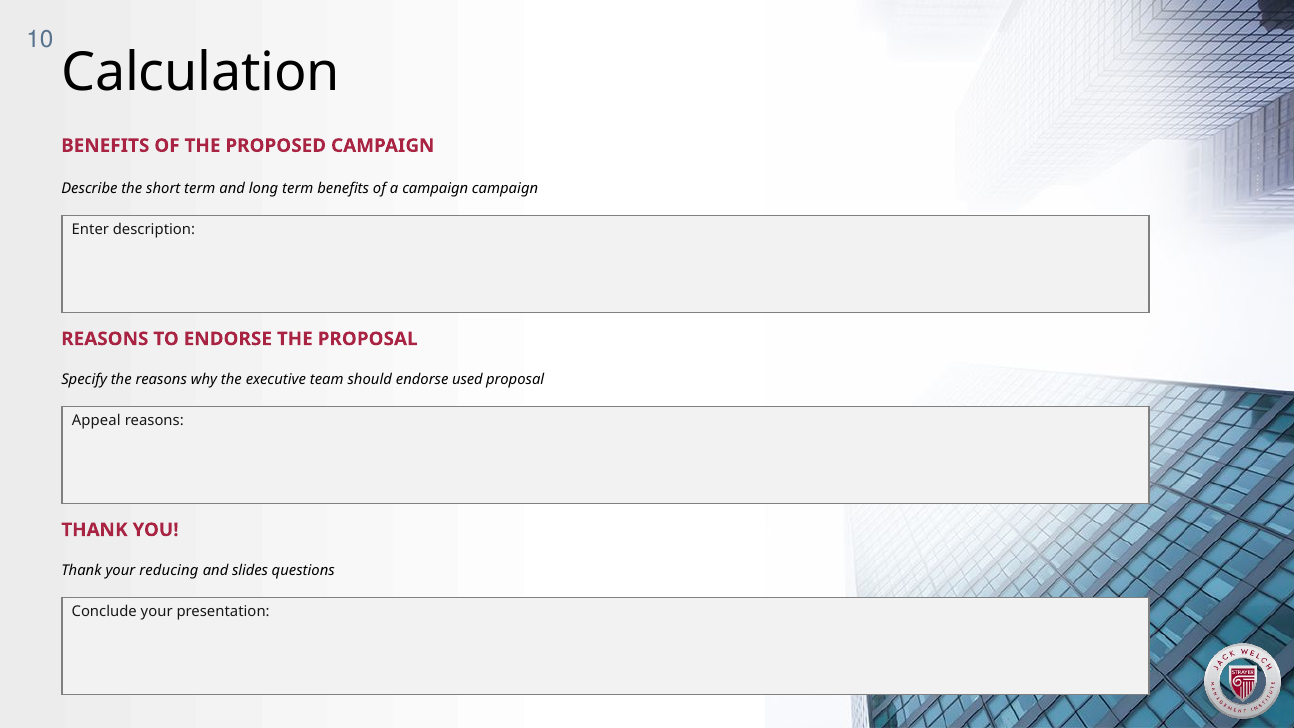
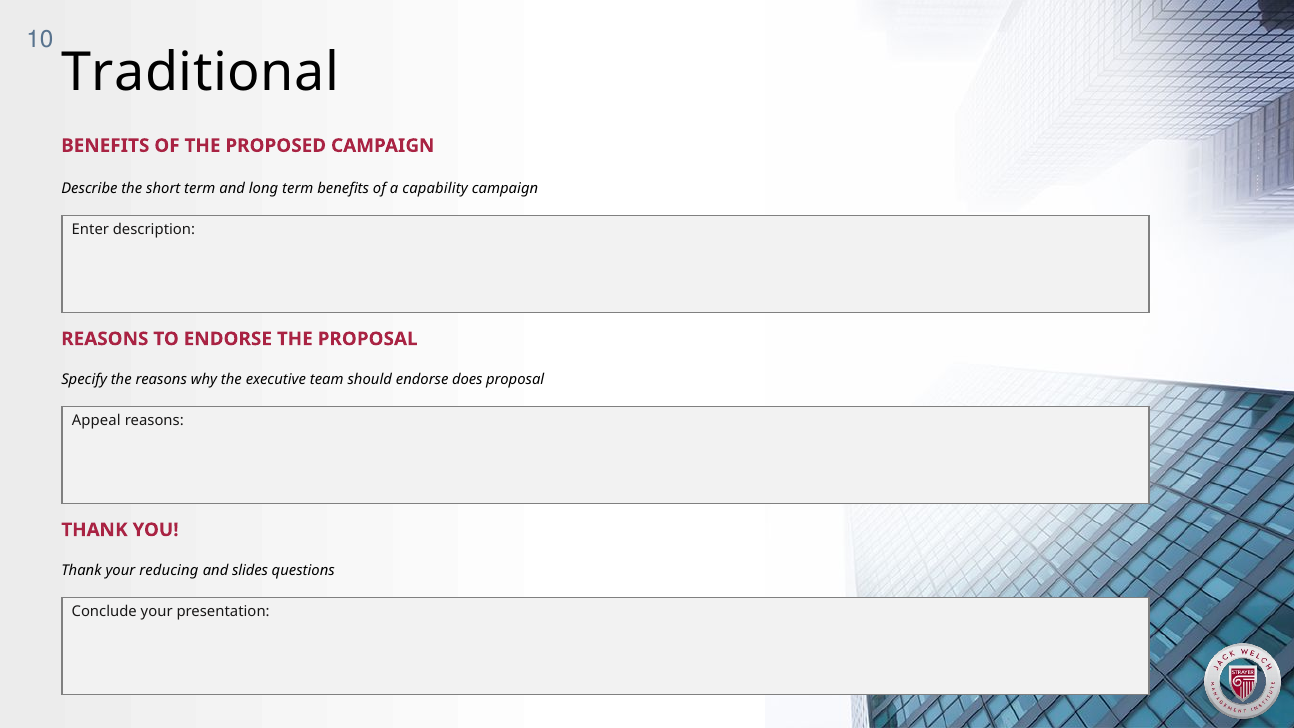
Calculation: Calculation -> Traditional (200, 72)
a campaign: campaign -> capability (435, 189)
used: used -> does (467, 380)
